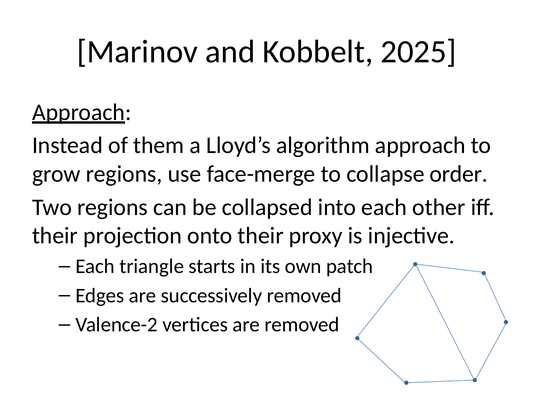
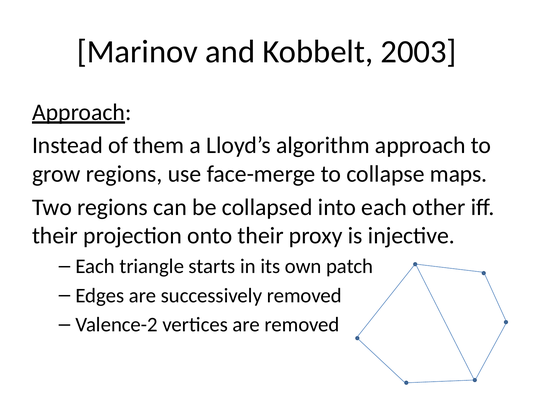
2025: 2025 -> 2003 (419, 52)
order: order -> maps (459, 174)
